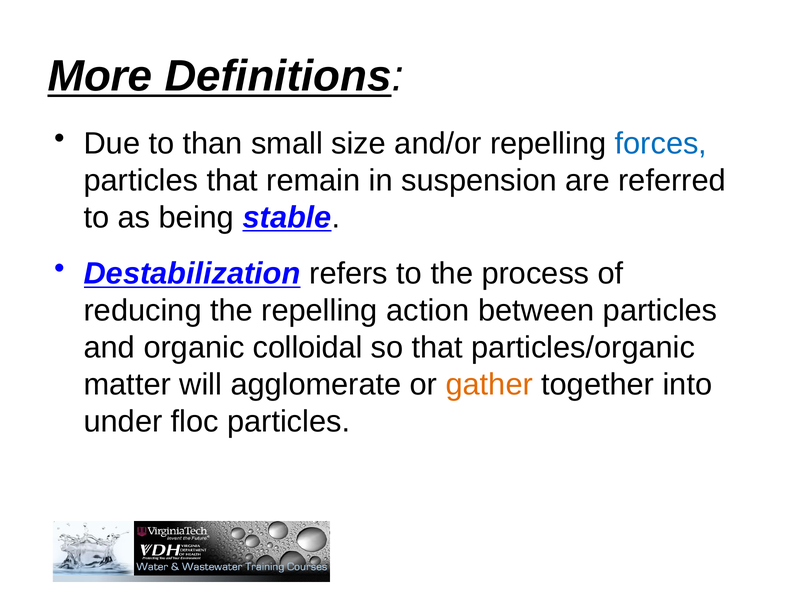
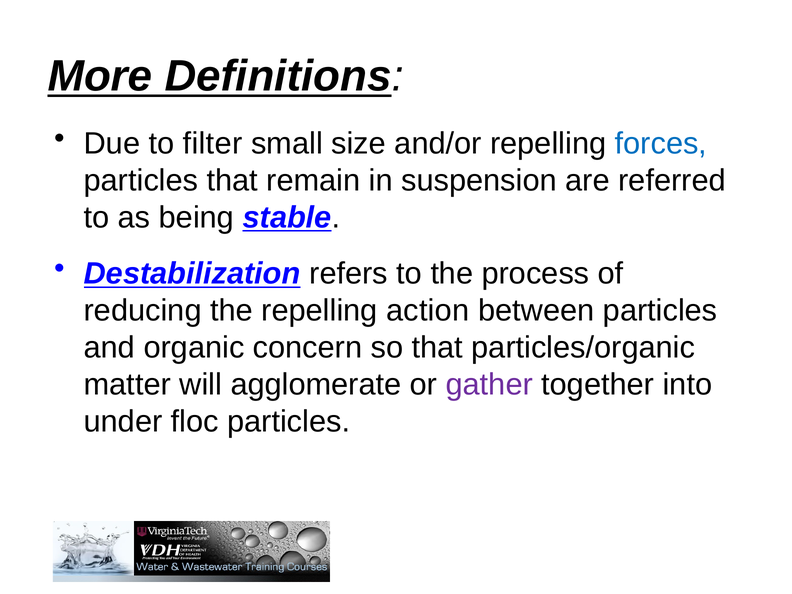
than: than -> filter (213, 143)
colloidal: colloidal -> concern (308, 348)
gather colour: orange -> purple (489, 385)
